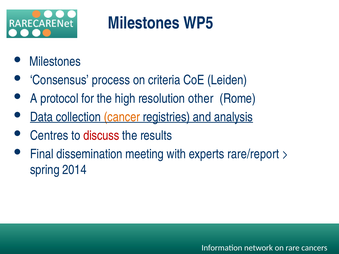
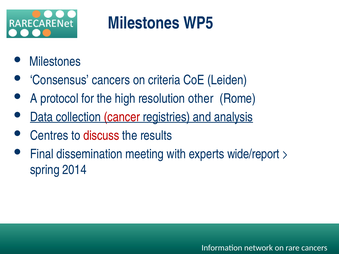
Consensus process: process -> cancers (111, 80)
cancer colour: orange -> red (122, 117)
rare/report: rare/report -> wide/report (253, 154)
